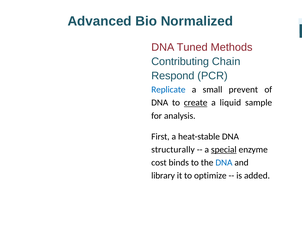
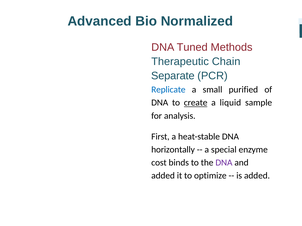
Contributing: Contributing -> Therapeutic (180, 62)
Respond: Respond -> Separate (173, 76)
prevent: prevent -> purified (243, 90)
structurally: structurally -> horizontally (173, 150)
special underline: present -> none (224, 150)
DNA colour: blue -> purple (224, 163)
library: library -> added (163, 176)
